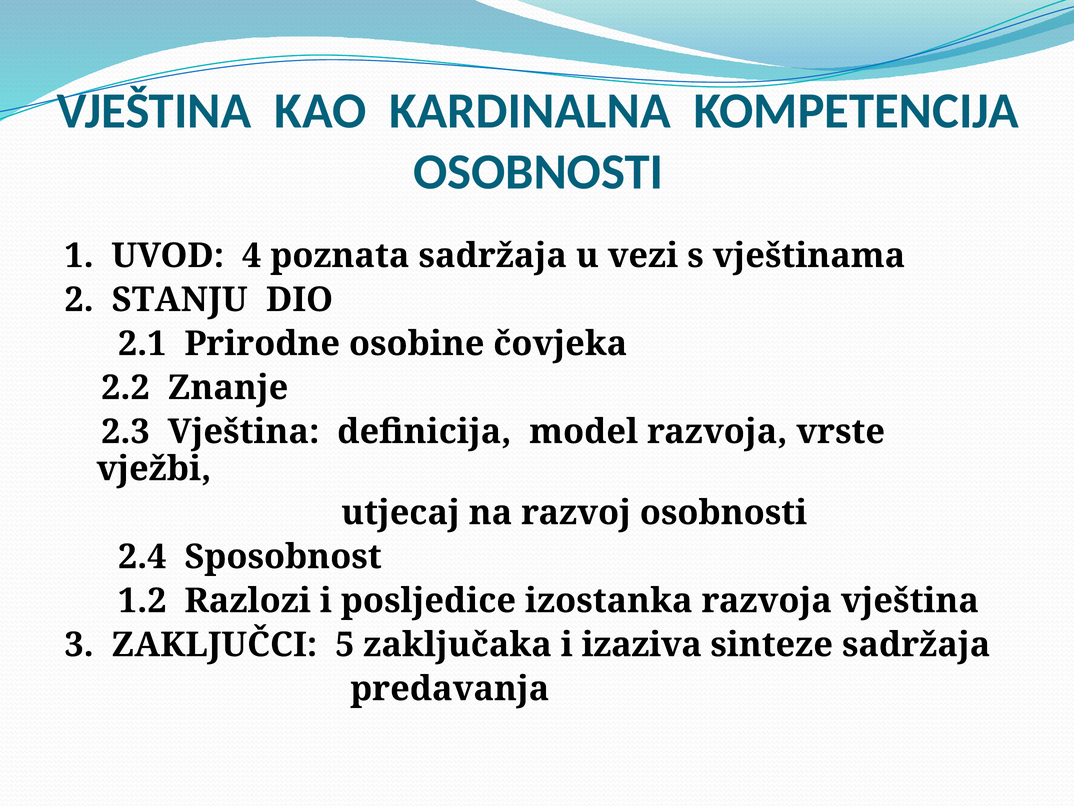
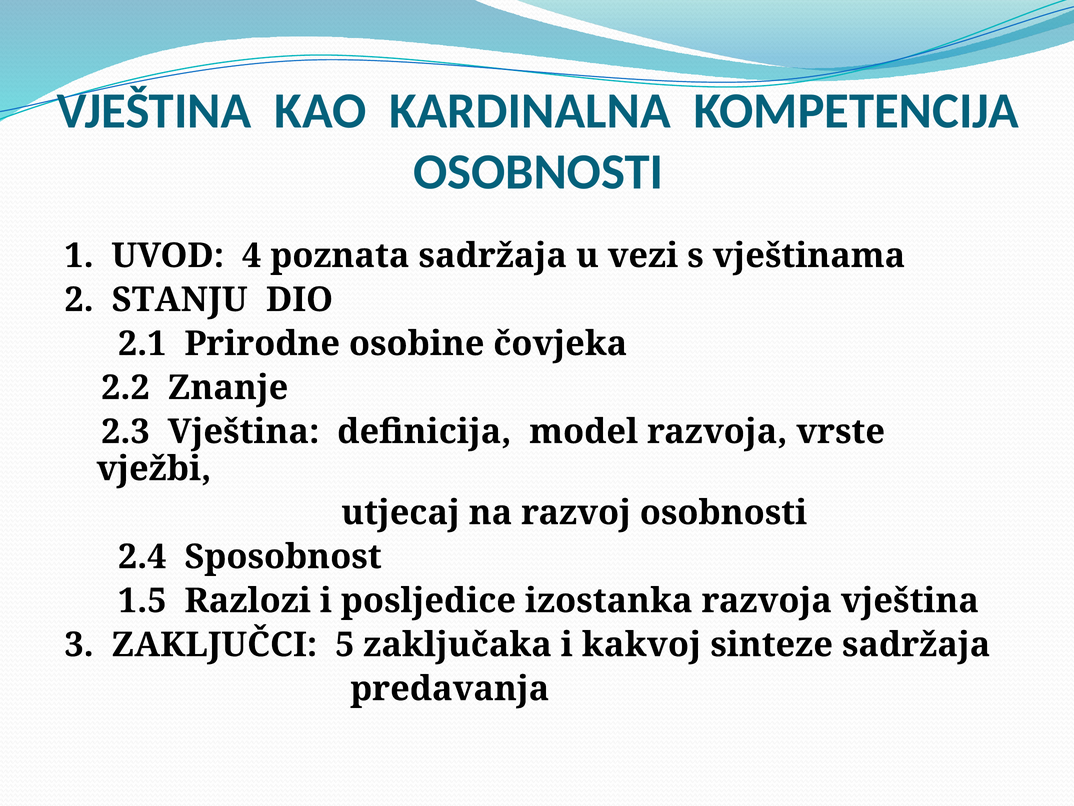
1.2: 1.2 -> 1.5 (142, 600)
izaziva: izaziva -> kakvoj (641, 644)
